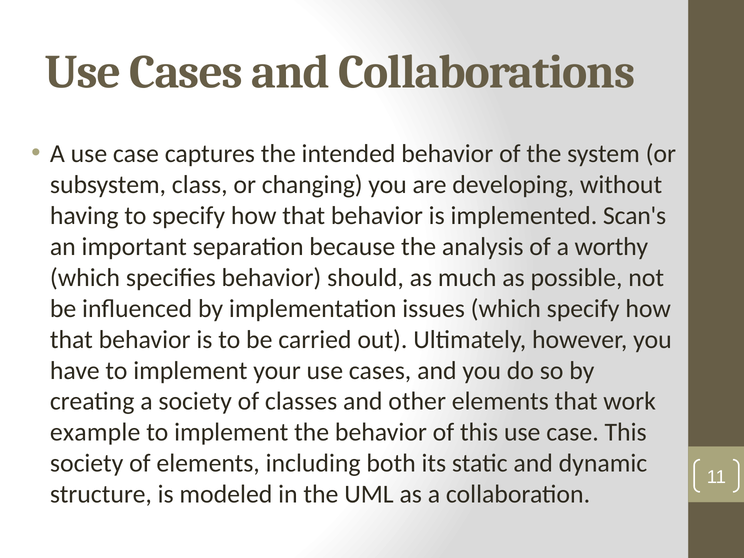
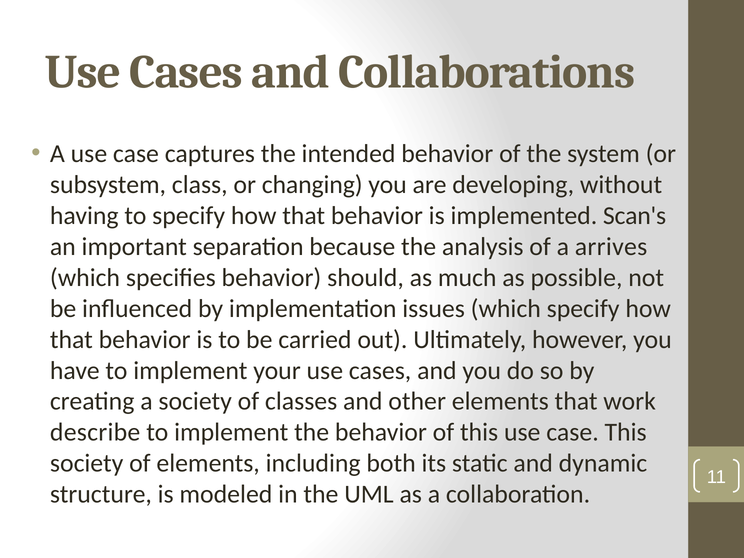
worthy: worthy -> arrives (611, 247)
example: example -> describe (95, 432)
